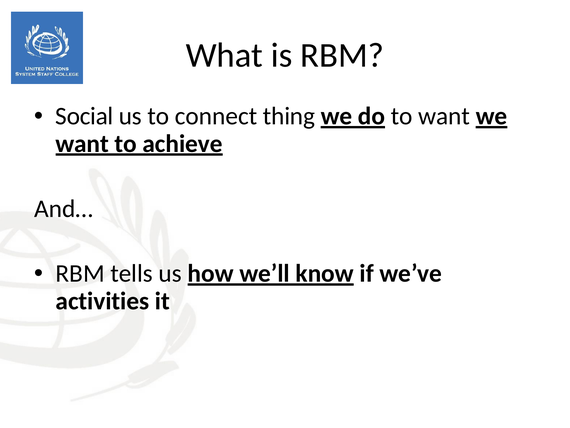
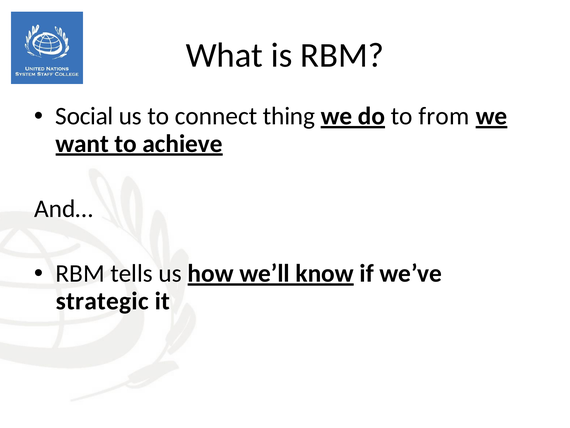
to want: want -> from (444, 116)
activities: activities -> strategic (102, 301)
